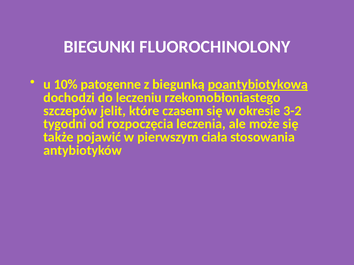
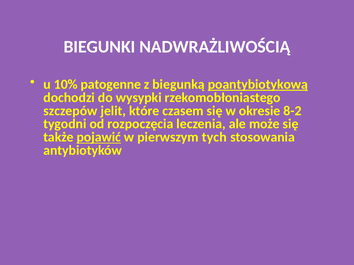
FLUOROCHINOLONY: FLUOROCHINOLONY -> NADWRAŻLIWOŚCIĄ (215, 47)
leczeniu: leczeniu -> wysypki (139, 98)
3-2: 3-2 -> 8-2 (292, 111)
pojawić underline: none -> present (99, 137)
ciała: ciała -> tych (214, 137)
